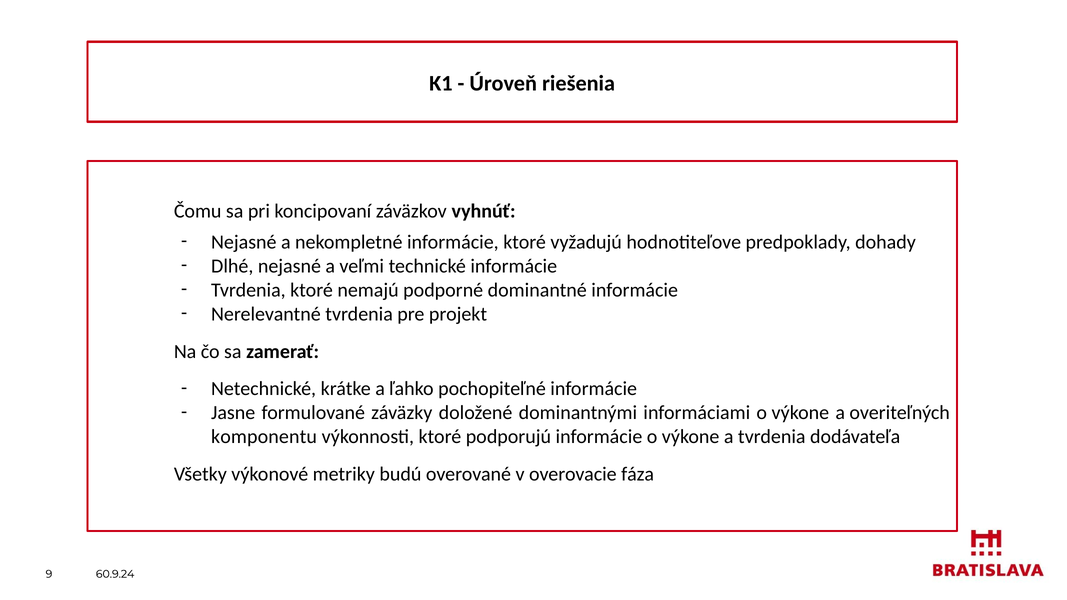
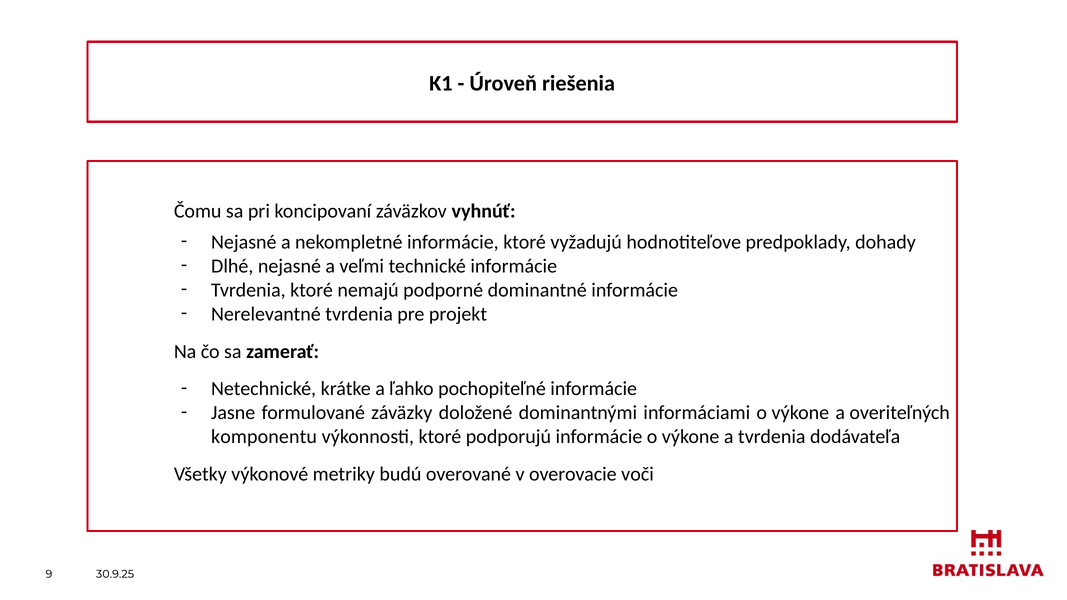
fáza: fáza -> voči (638, 474)
60.9.24: 60.9.24 -> 30.9.25 (115, 574)
